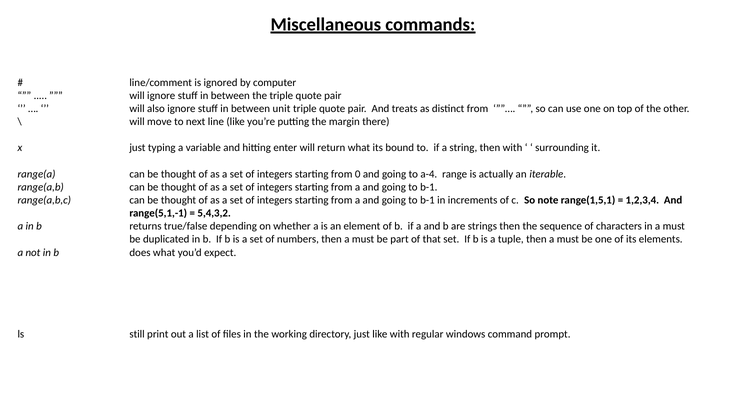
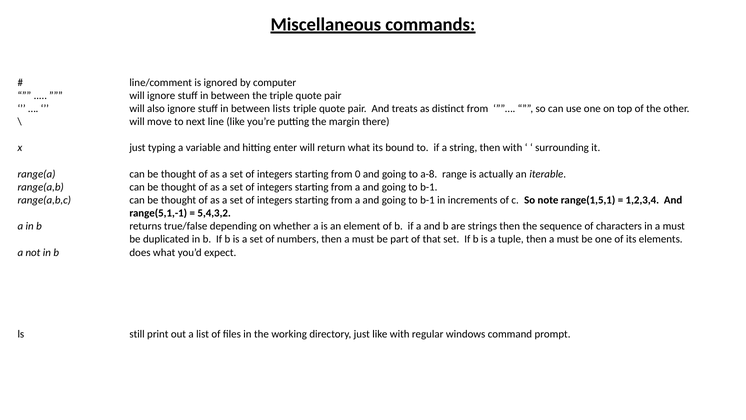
unit: unit -> lists (281, 109)
a-4: a-4 -> a-8 (429, 174)
